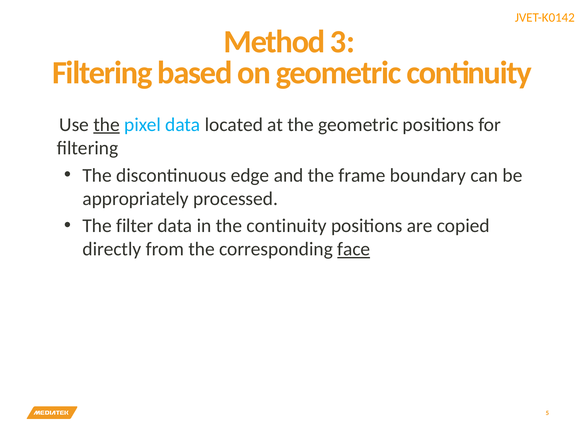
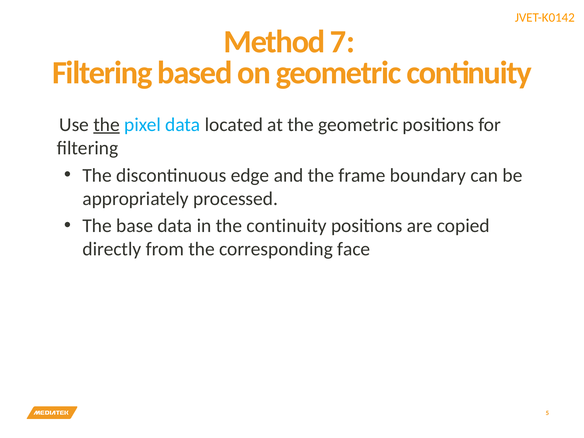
3: 3 -> 7 (342, 42)
filter: filter -> base (135, 226)
face underline: present -> none (354, 249)
